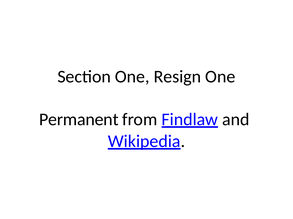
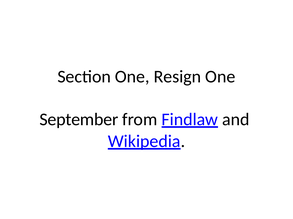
Permanent: Permanent -> September (79, 120)
